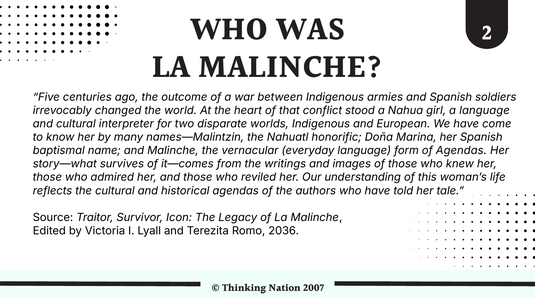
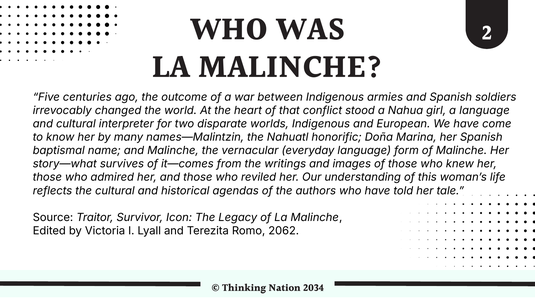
of Agendas: Agendas -> Malinche (461, 150)
2036: 2036 -> 2062 (284, 231)
2007: 2007 -> 2034 (314, 288)
